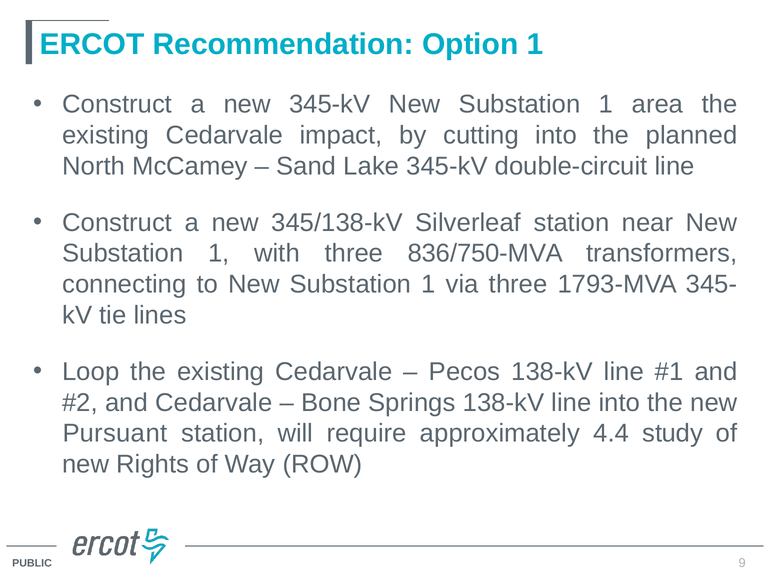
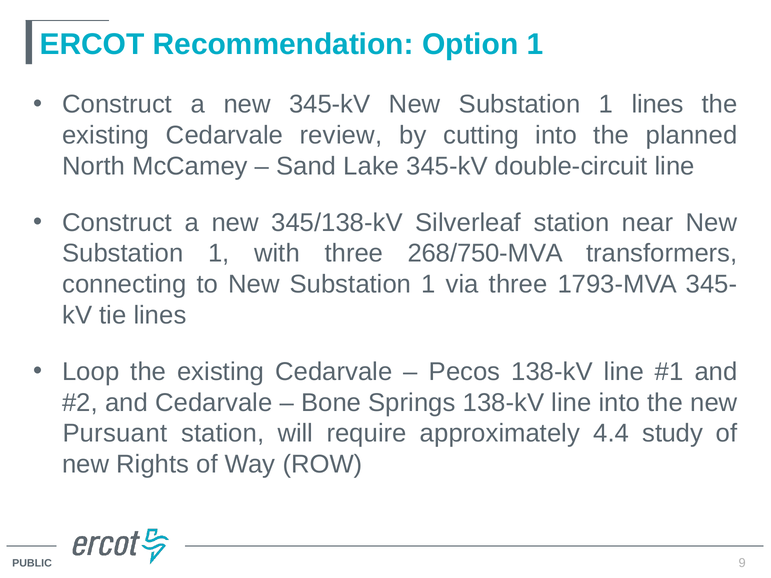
1 area: area -> lines (658, 105)
impact: impact -> review (341, 135)
836/750-MVA: 836/750-MVA -> 268/750-MVA (485, 254)
